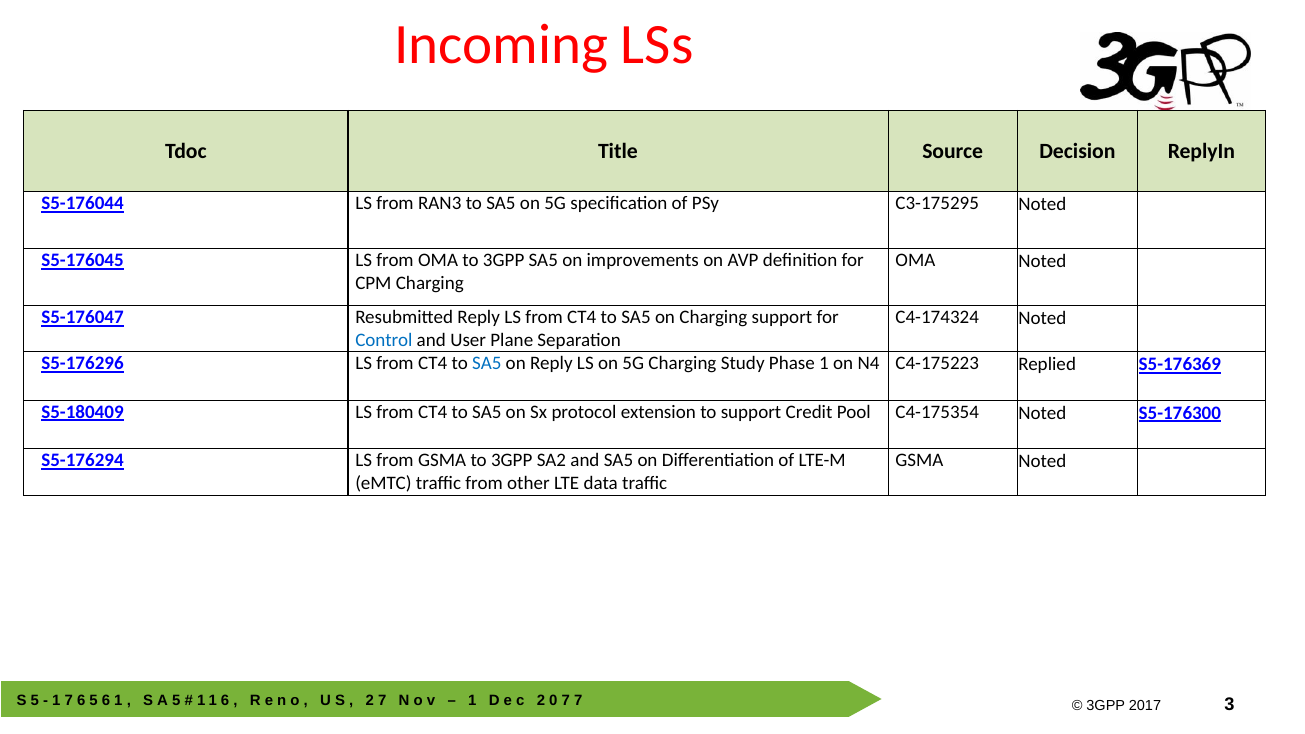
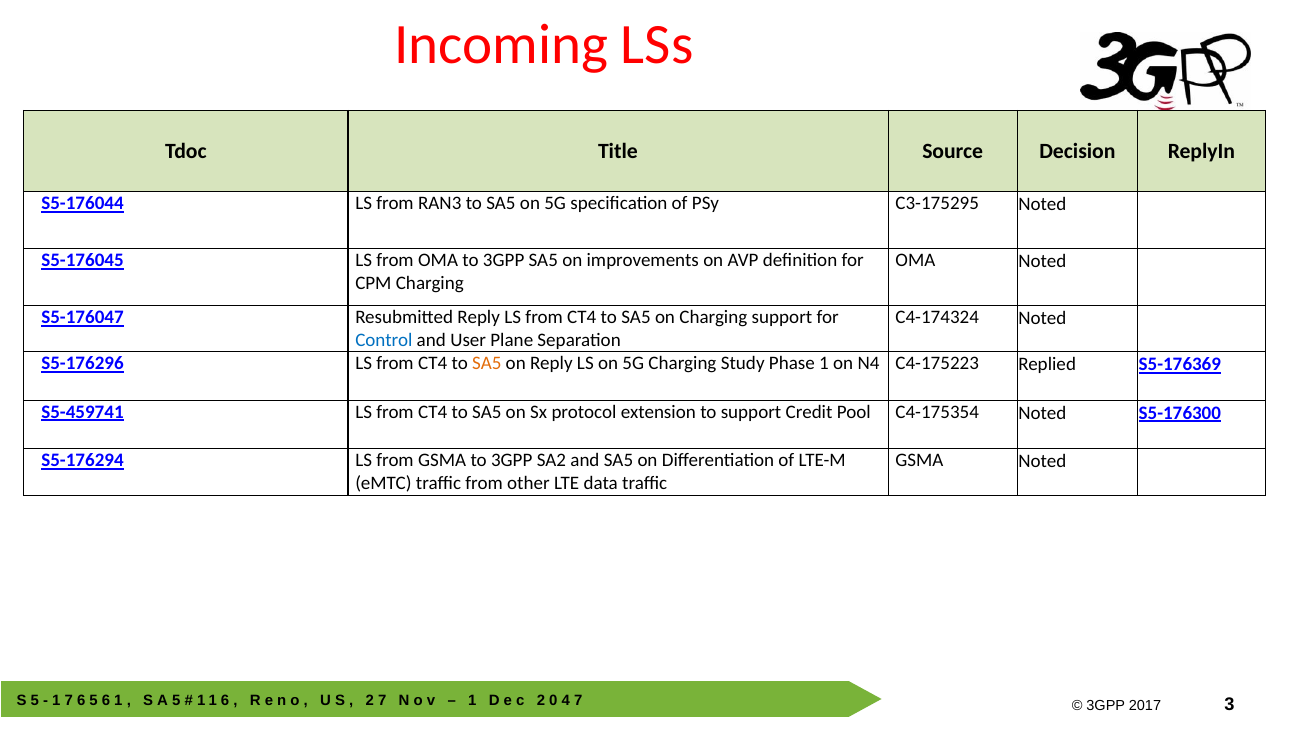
SA5 colour: blue -> orange (487, 364)
S5-180409: S5-180409 -> S5-459741 (82, 412)
7: 7 -> 4 (566, 701)
